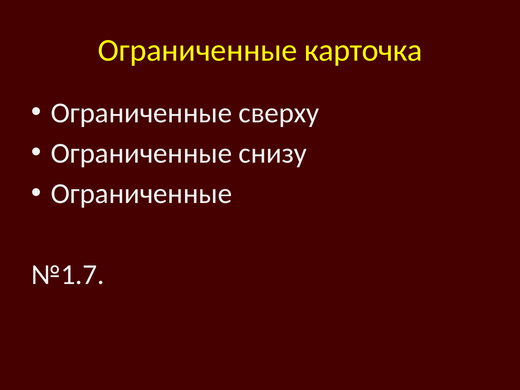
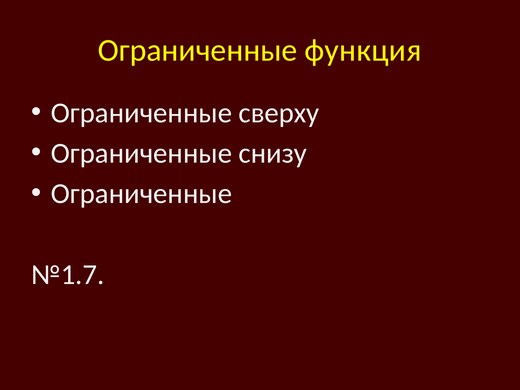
карточка: карточка -> функция (363, 50)
